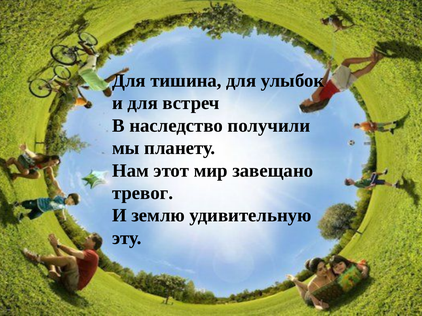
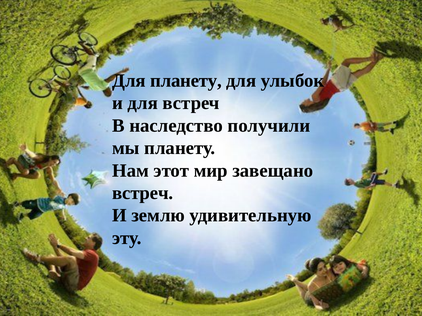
Для тишина: тишина -> планету (186, 81)
тревог: тревог -> встреч (143, 193)
